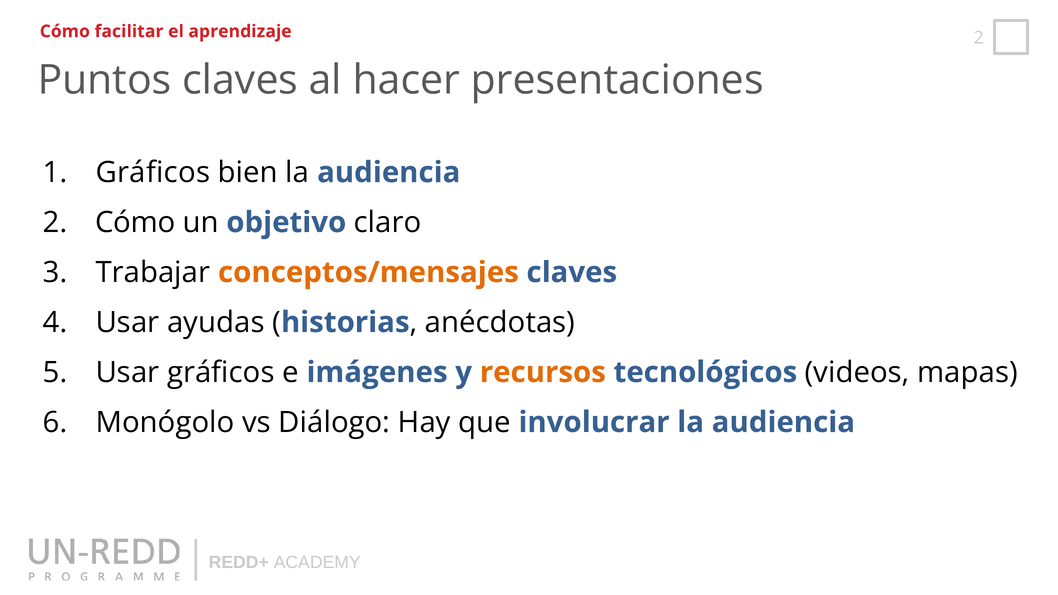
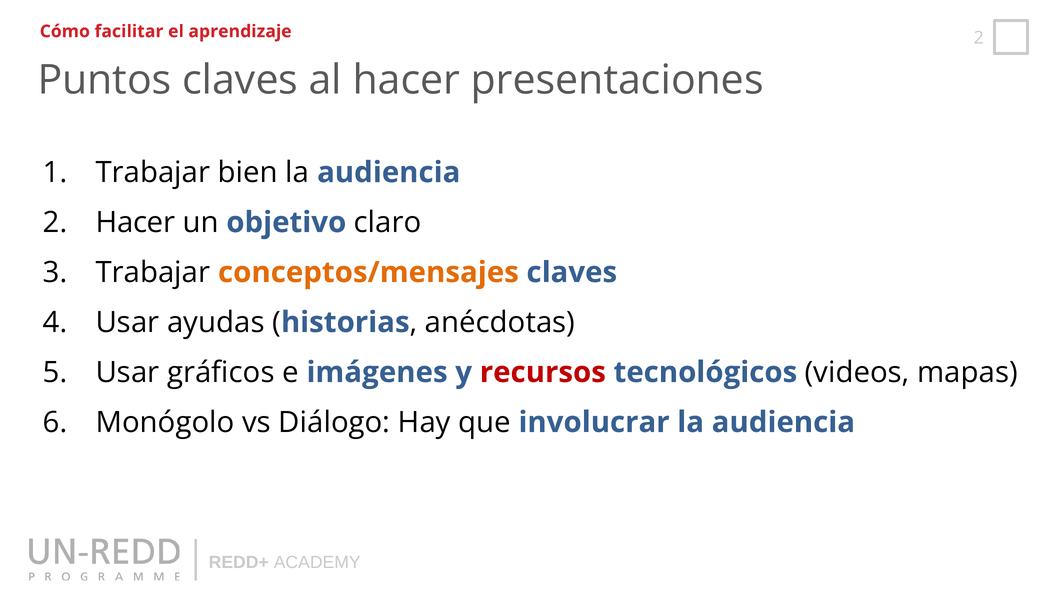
Gráficos: Gráficos -> Trabajar (153, 172)
Cómo: Cómo -> Hacer (135, 222)
recursos colour: orange -> red (543, 372)
